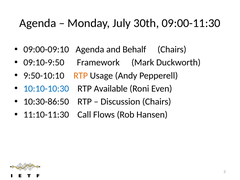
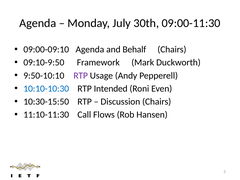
RTP colour: orange -> purple (81, 76)
Available: Available -> Intended (111, 89)
10:30-86:50: 10:30-86:50 -> 10:30-15:50 (46, 102)
